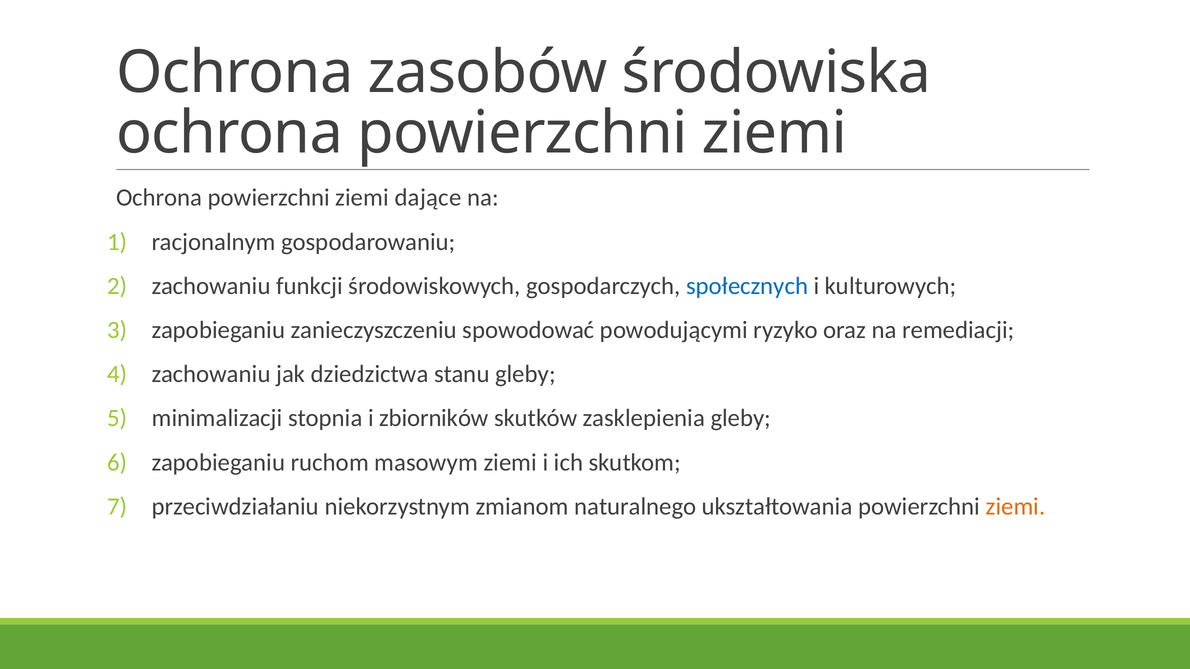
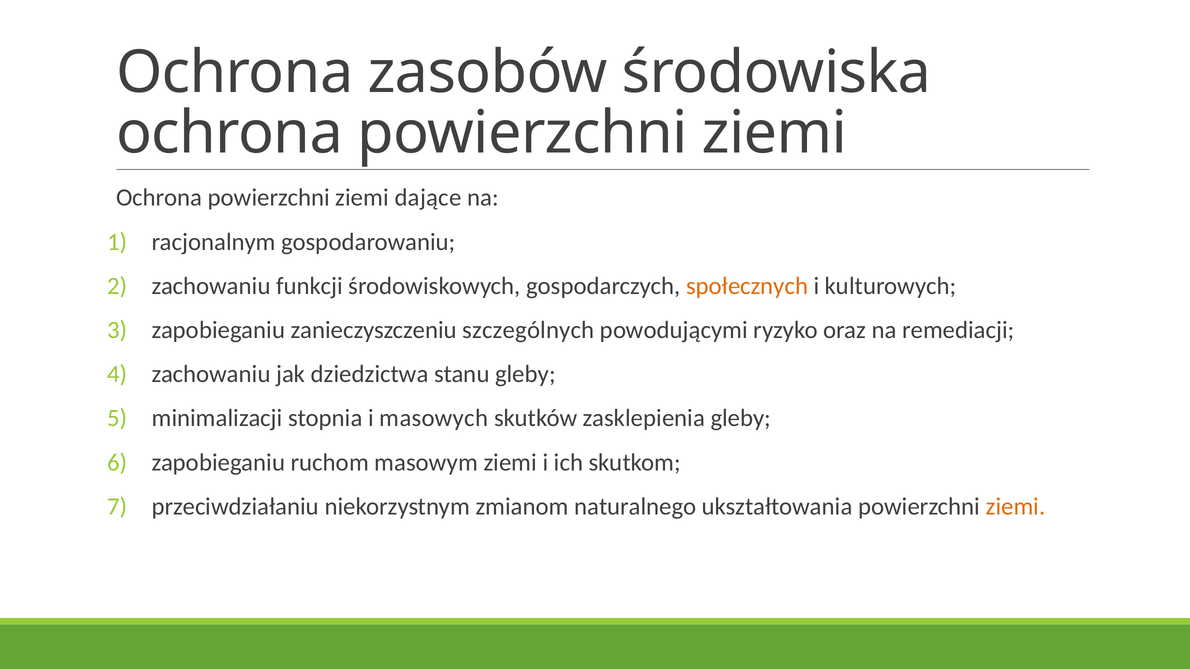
społecznych colour: blue -> orange (747, 286)
spowodować: spowodować -> szczególnych (528, 330)
zbiorników: zbiorników -> masowych (434, 419)
